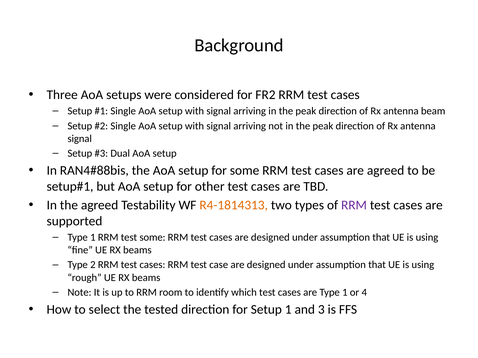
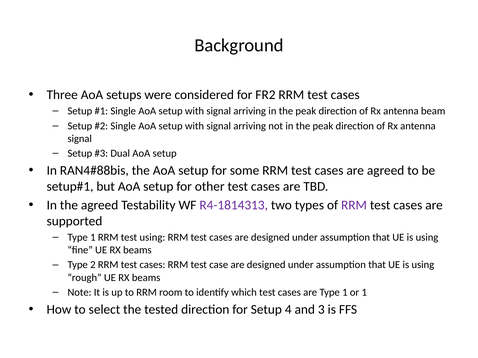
R4-1814313 colour: orange -> purple (234, 205)
test some: some -> using (152, 238)
or 4: 4 -> 1 (364, 293)
Setup 1: 1 -> 4 (288, 310)
